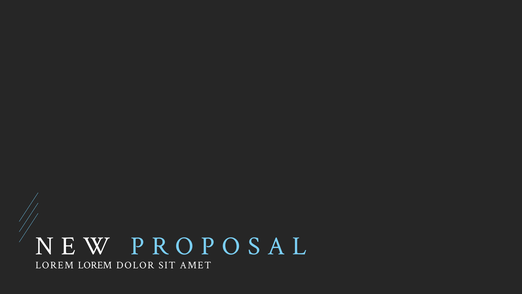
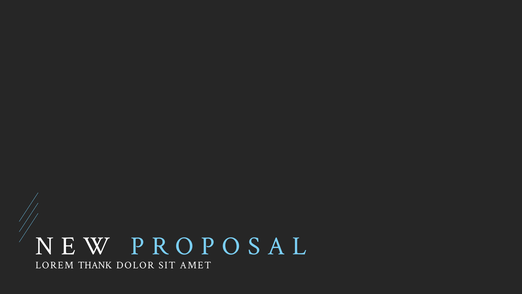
LOREM LOREM: LOREM -> THANK (95, 265)
